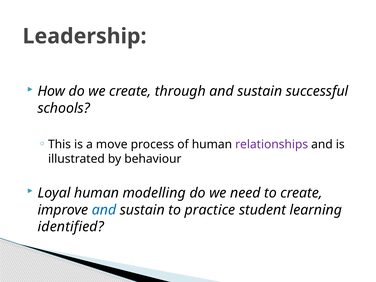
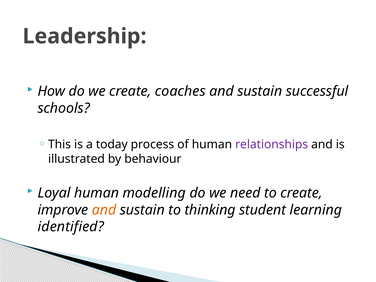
through: through -> coaches (180, 91)
move: move -> today (112, 144)
and colour: blue -> orange (104, 210)
practice: practice -> thinking (210, 210)
